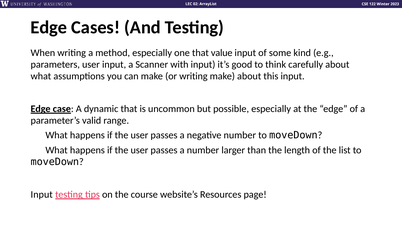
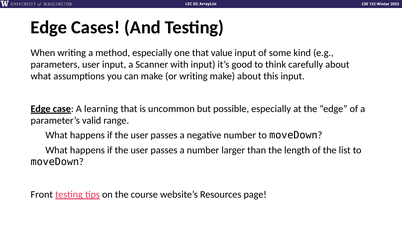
dynamic: dynamic -> learning (101, 109)
Input: Input -> Front (42, 195)
